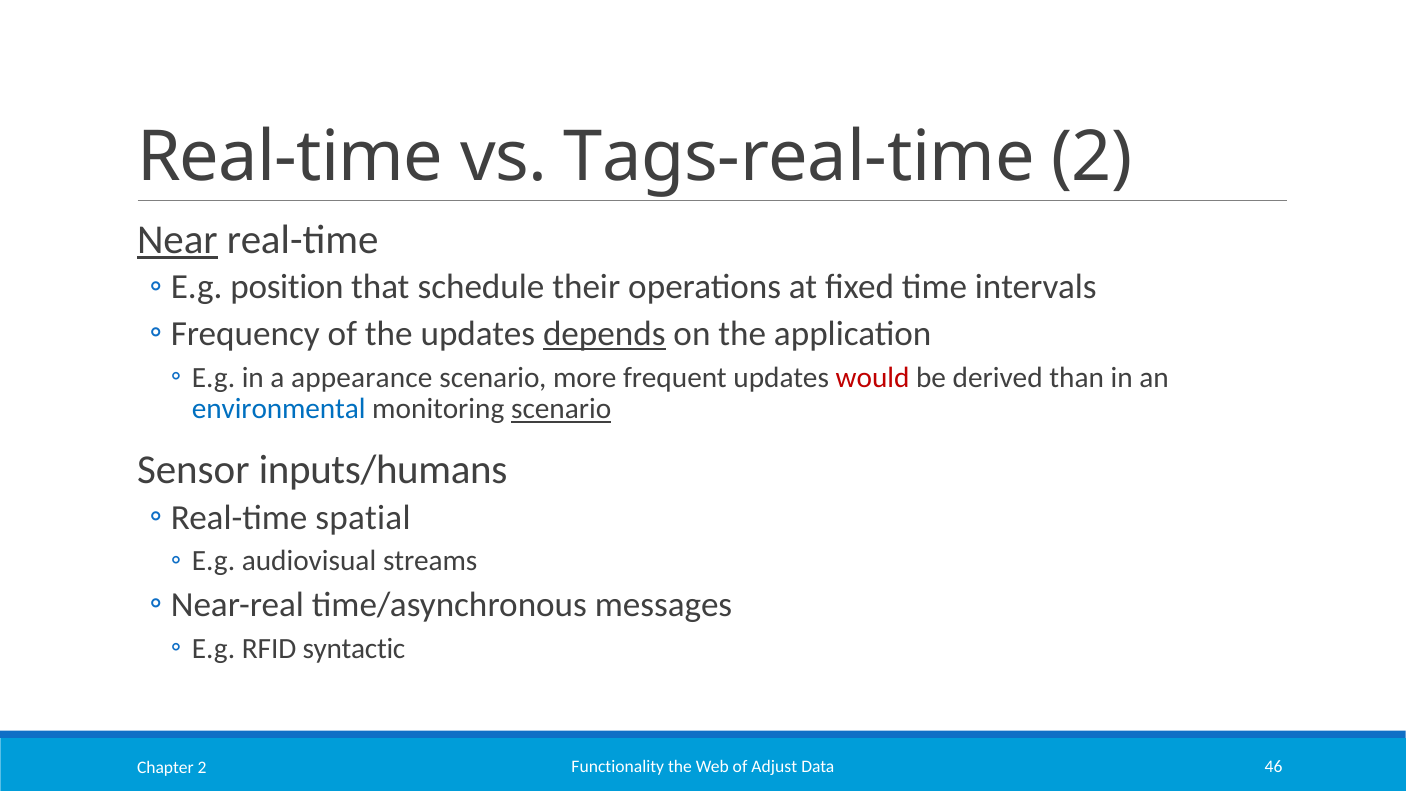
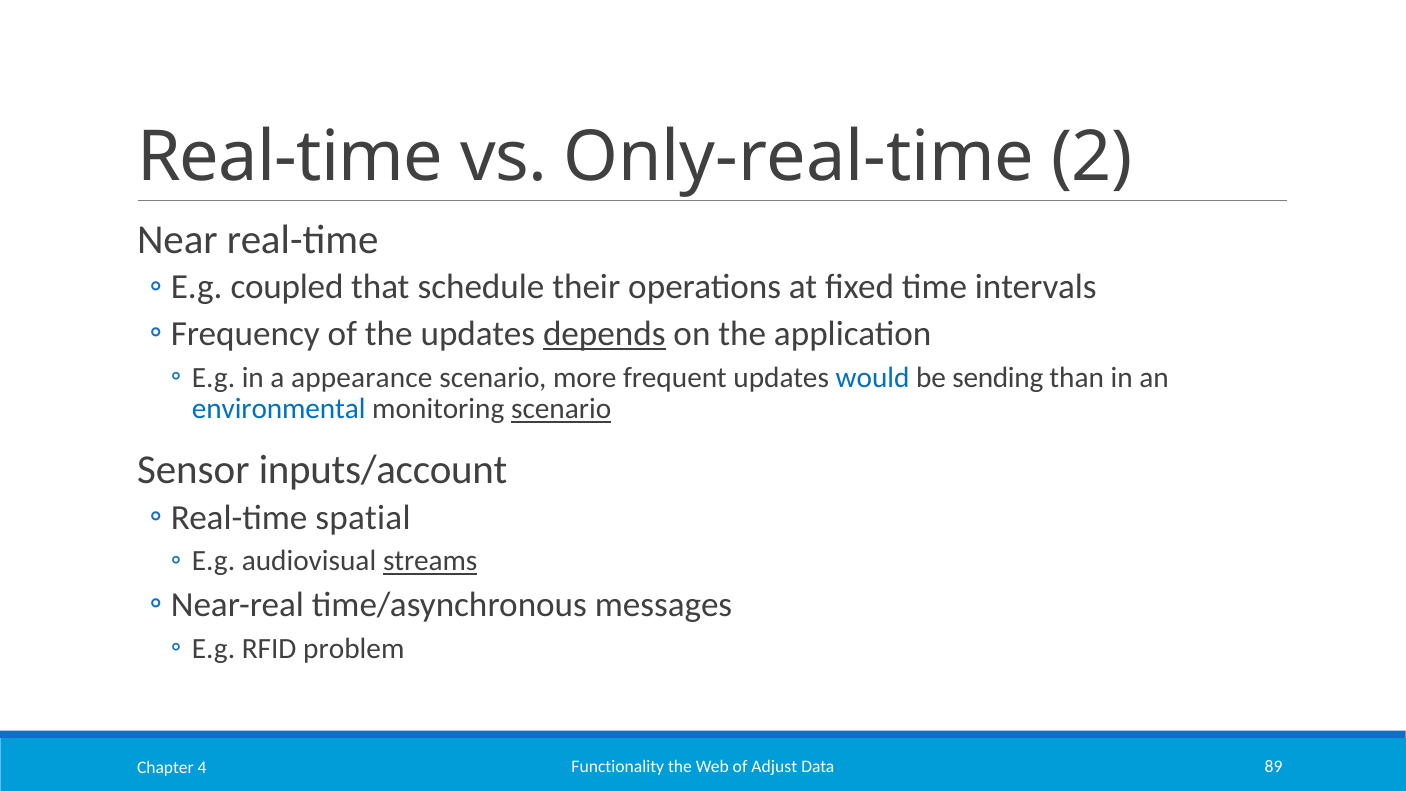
Tags-real-time: Tags-real-time -> Only-real-time (799, 158)
Near underline: present -> none (177, 240)
position: position -> coupled (287, 287)
would colour: red -> blue (873, 377)
derived: derived -> sending (998, 377)
inputs/humans: inputs/humans -> inputs/account (383, 470)
streams underline: none -> present (430, 561)
syntactic: syntactic -> problem (354, 648)
46: 46 -> 89 (1274, 767)
Chapter 2: 2 -> 4 (202, 767)
